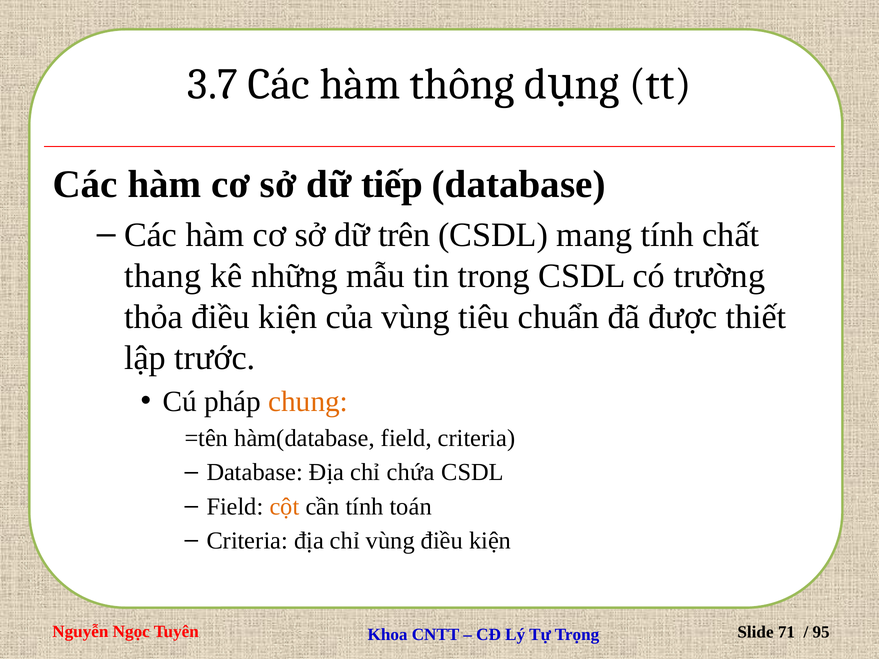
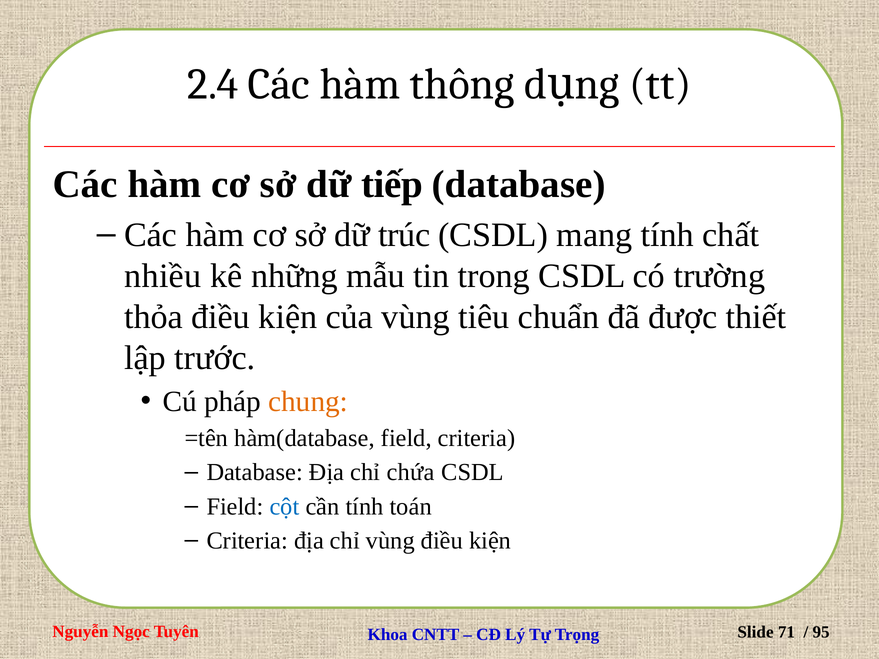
3.7: 3.7 -> 2.4 (213, 84)
trên: trên -> trúc (404, 235)
thang: thang -> nhiều (163, 276)
cột colour: orange -> blue (285, 507)
